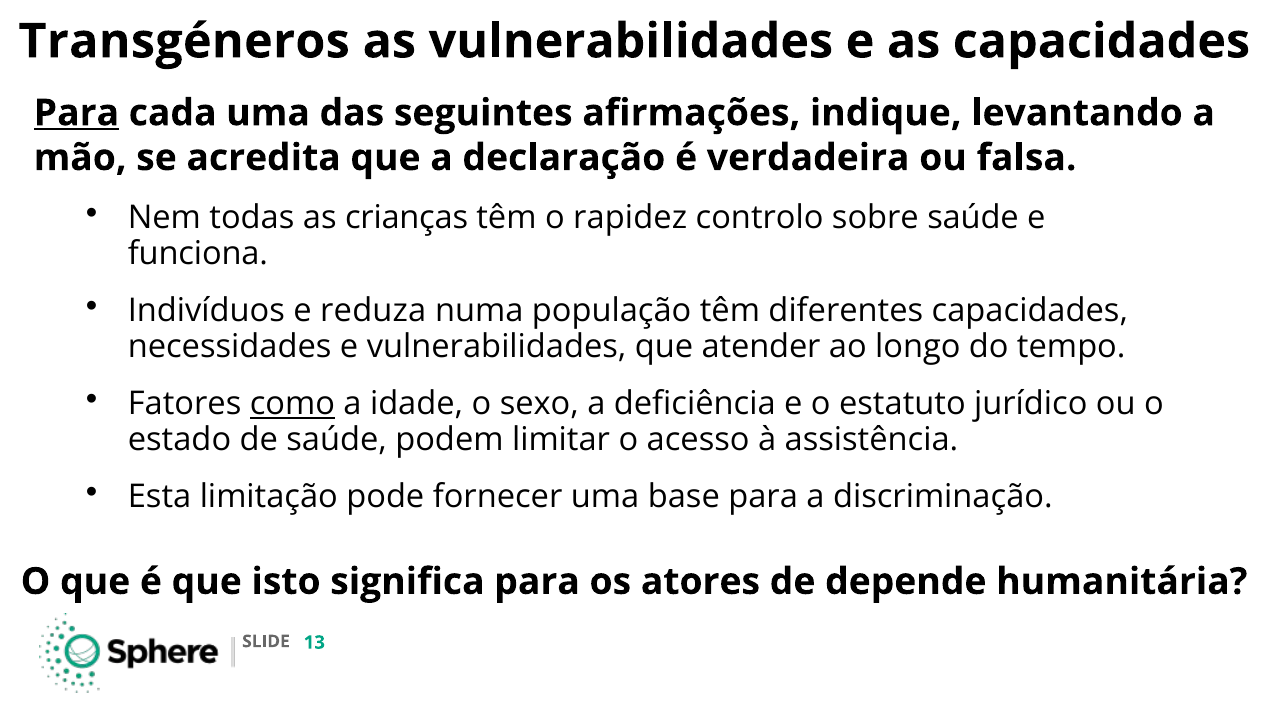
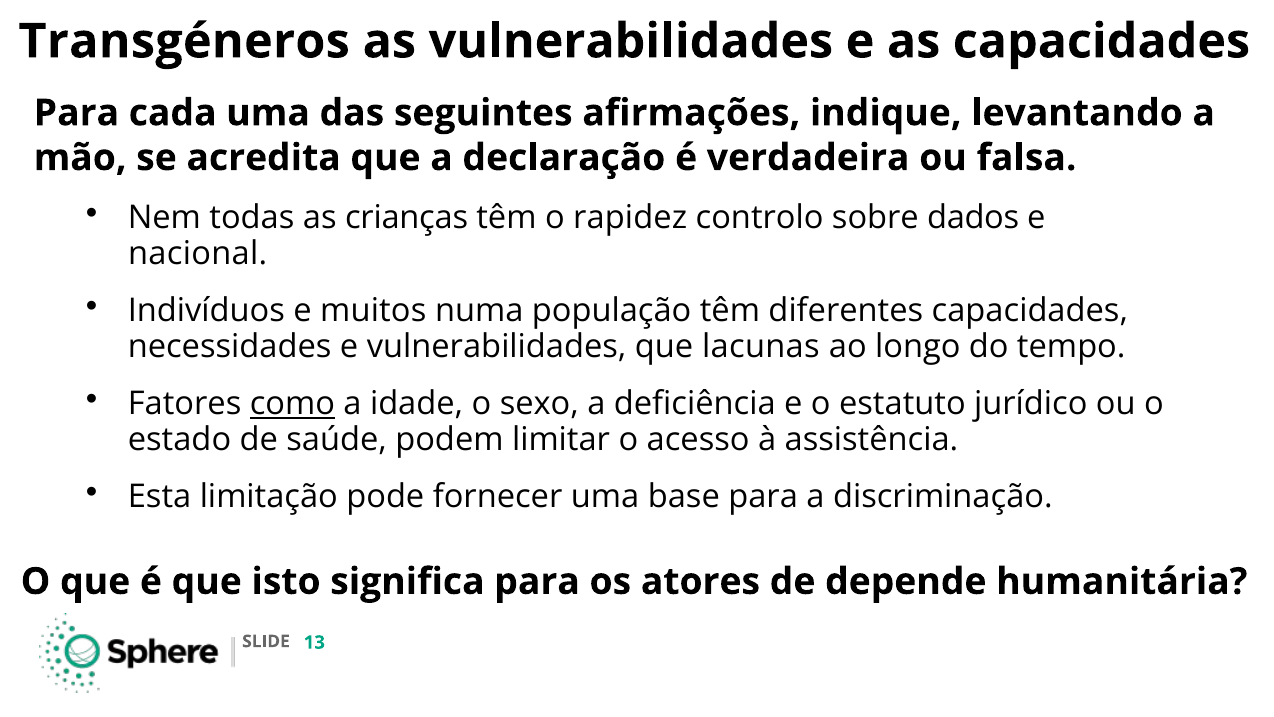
Para underline: present -> none (76, 113)
sobre saúde: saúde -> dados (973, 218)
funciona: funciona -> nacional (198, 253)
reduza: reduza -> muitos (373, 311)
atender: atender -> lacunas (761, 346)
